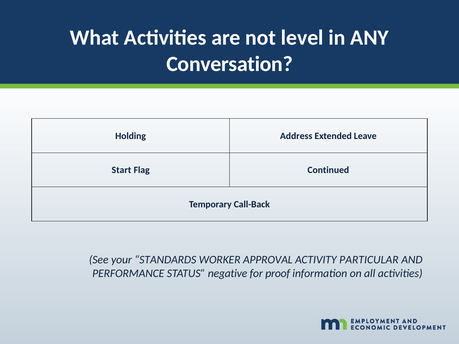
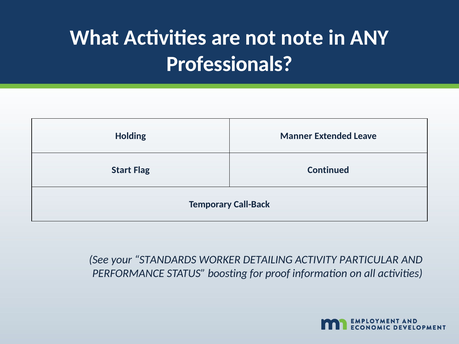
level: level -> note (302, 38)
Conversation: Conversation -> Professionals (230, 64)
Address: Address -> Manner (296, 136)
APPROVAL: APPROVAL -> DETAILING (268, 260)
negative: negative -> boosting (228, 274)
